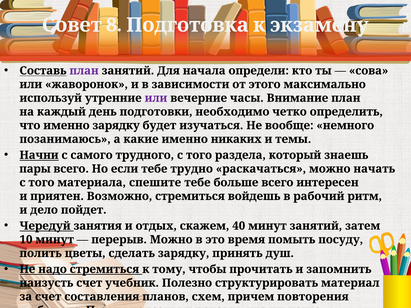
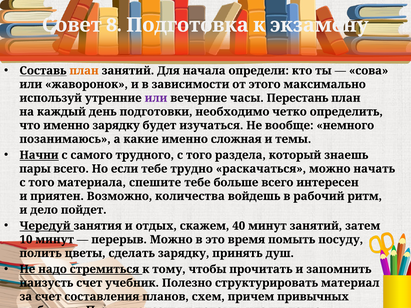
план colour: purple -> orange (84, 71)
Внимание: Внимание -> Перестань (298, 98)
никаких: никаких -> сложная (236, 139)
Возможно стремиться: стремиться -> количества (190, 196)
повторения: повторения -> привычных (313, 297)
